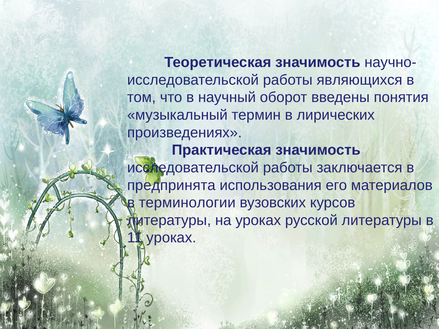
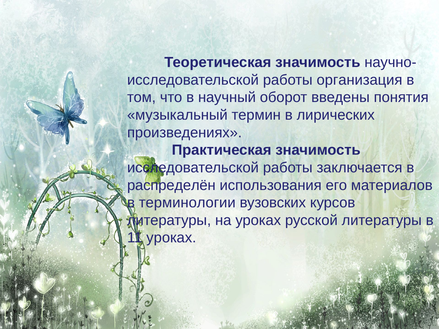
являющихся: являющихся -> организация (359, 80)
предпринята: предпринята -> распределён (171, 185)
